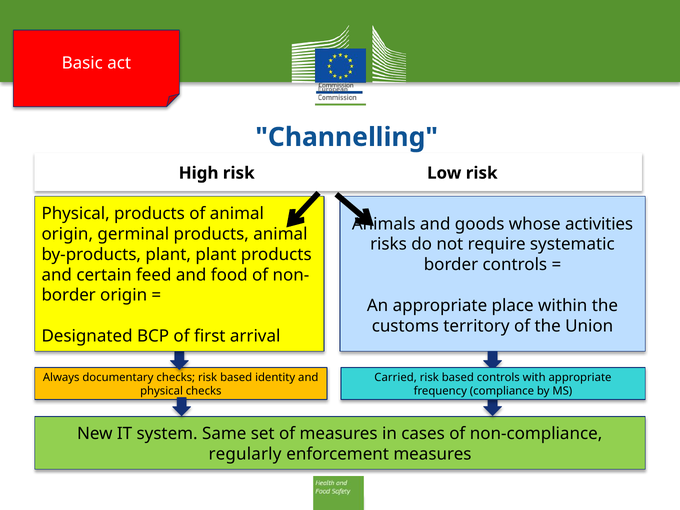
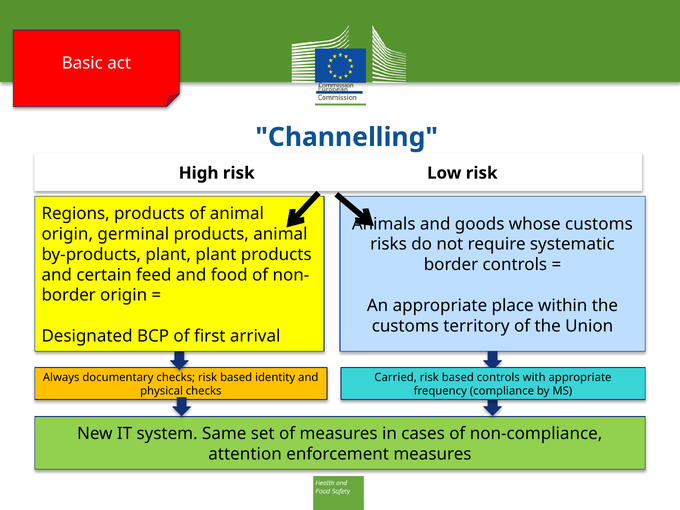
Physical: Physical -> Regions (76, 214)
whose activities: activities -> customs (599, 224)
regularly: regularly -> attention (245, 454)
